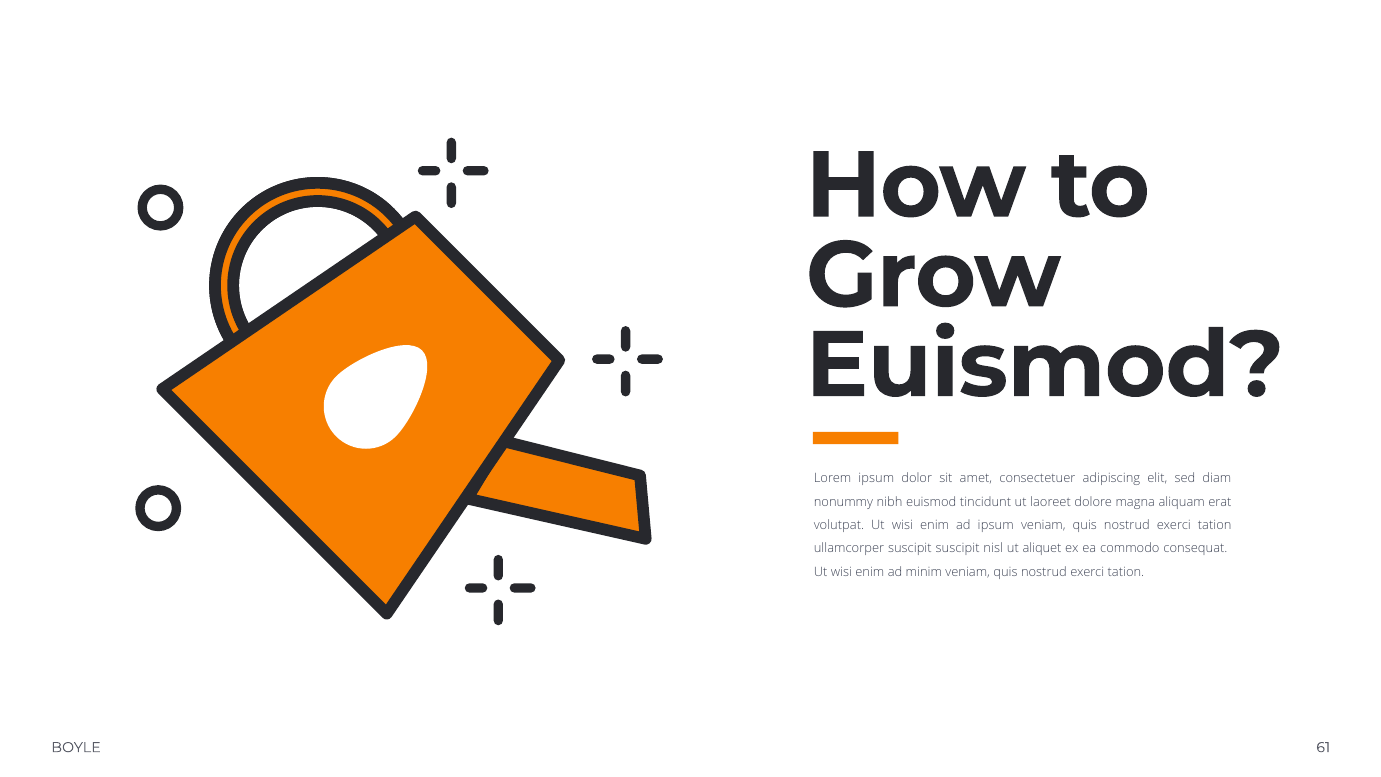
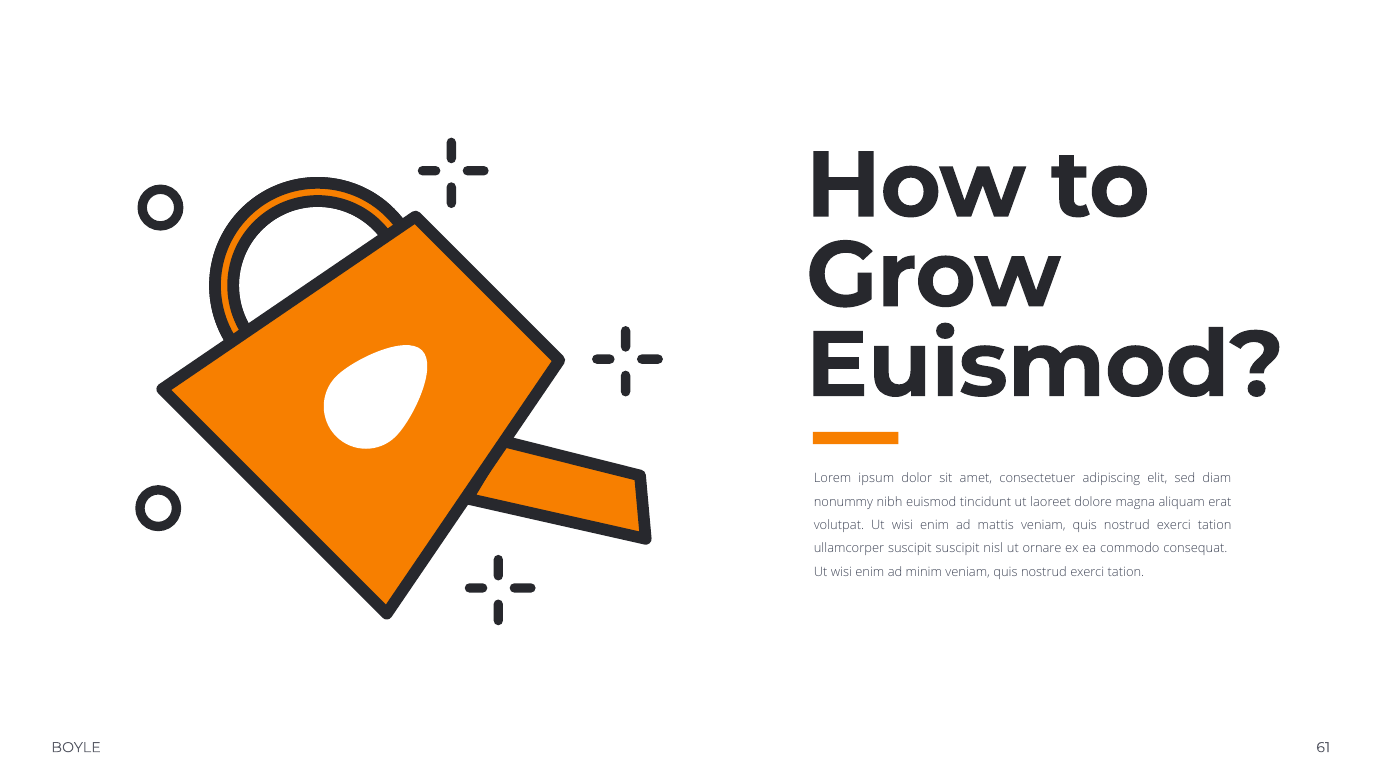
ad ipsum: ipsum -> mattis (996, 525)
aliquet: aliquet -> ornare (1042, 548)
